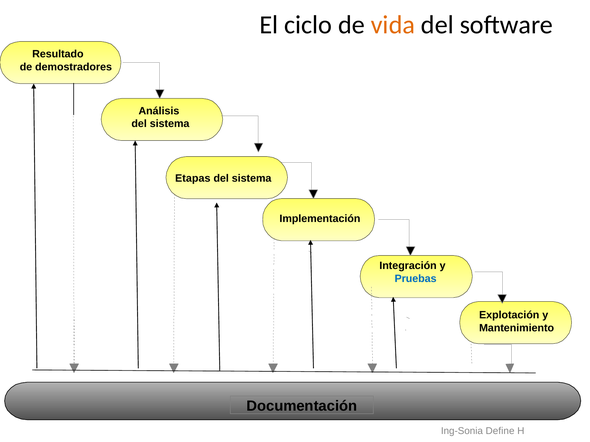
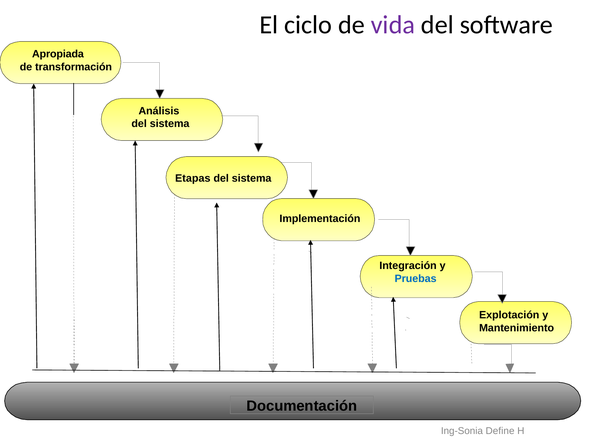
vida colour: orange -> purple (393, 25)
Resultado: Resultado -> Apropiada (58, 54)
demostradores: demostradores -> transformación (74, 67)
